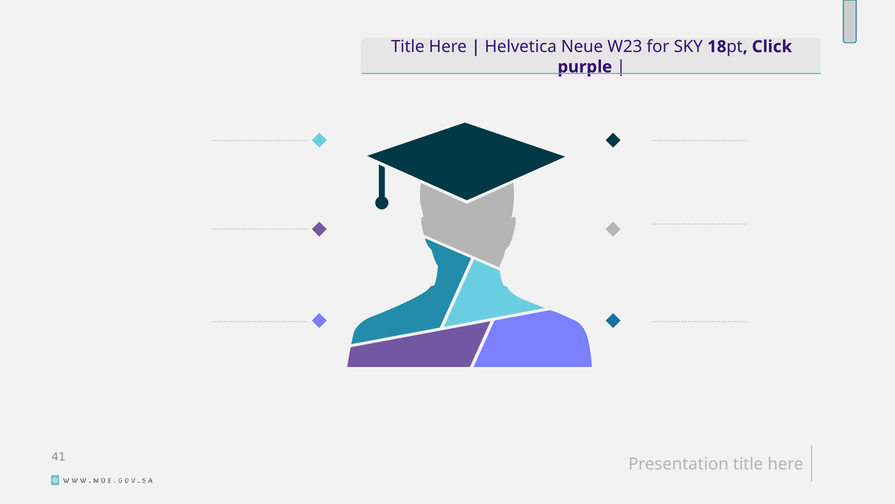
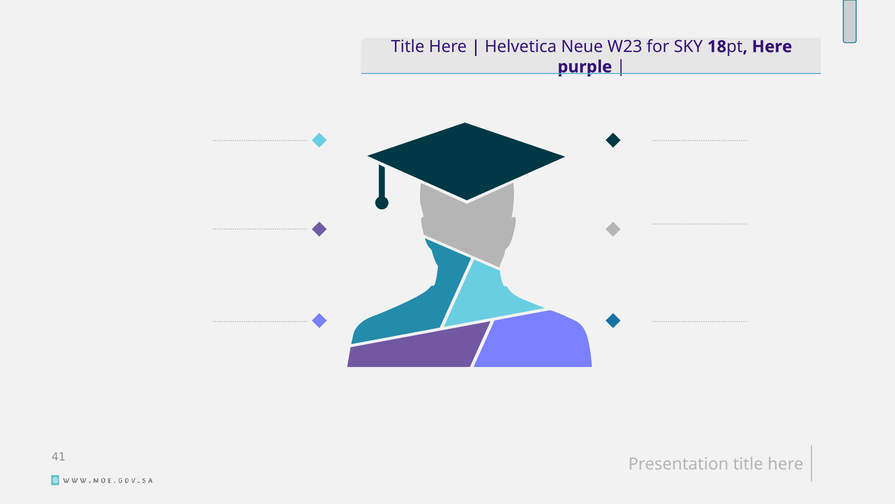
Click: Click -> Here (772, 47)
